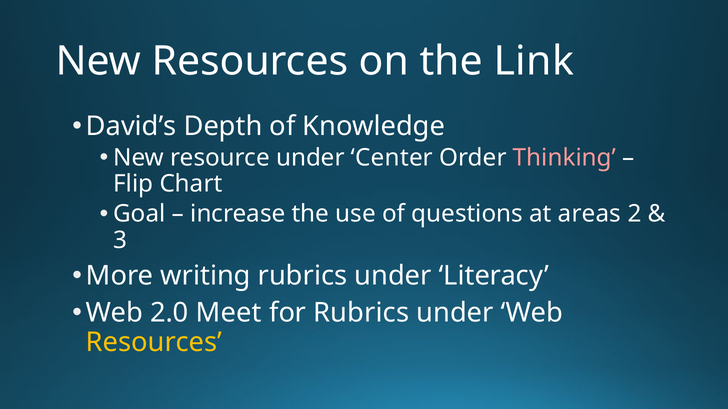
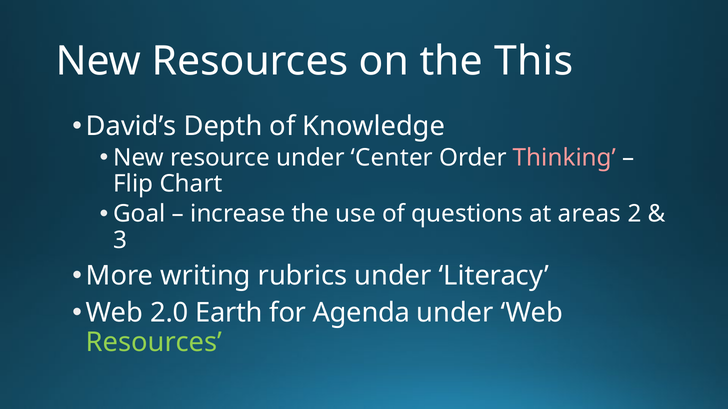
Link: Link -> This (534, 61)
Meet: Meet -> Earth (229, 313)
for Rubrics: Rubrics -> Agenda (361, 313)
Resources colour: yellow -> light green (154, 342)
